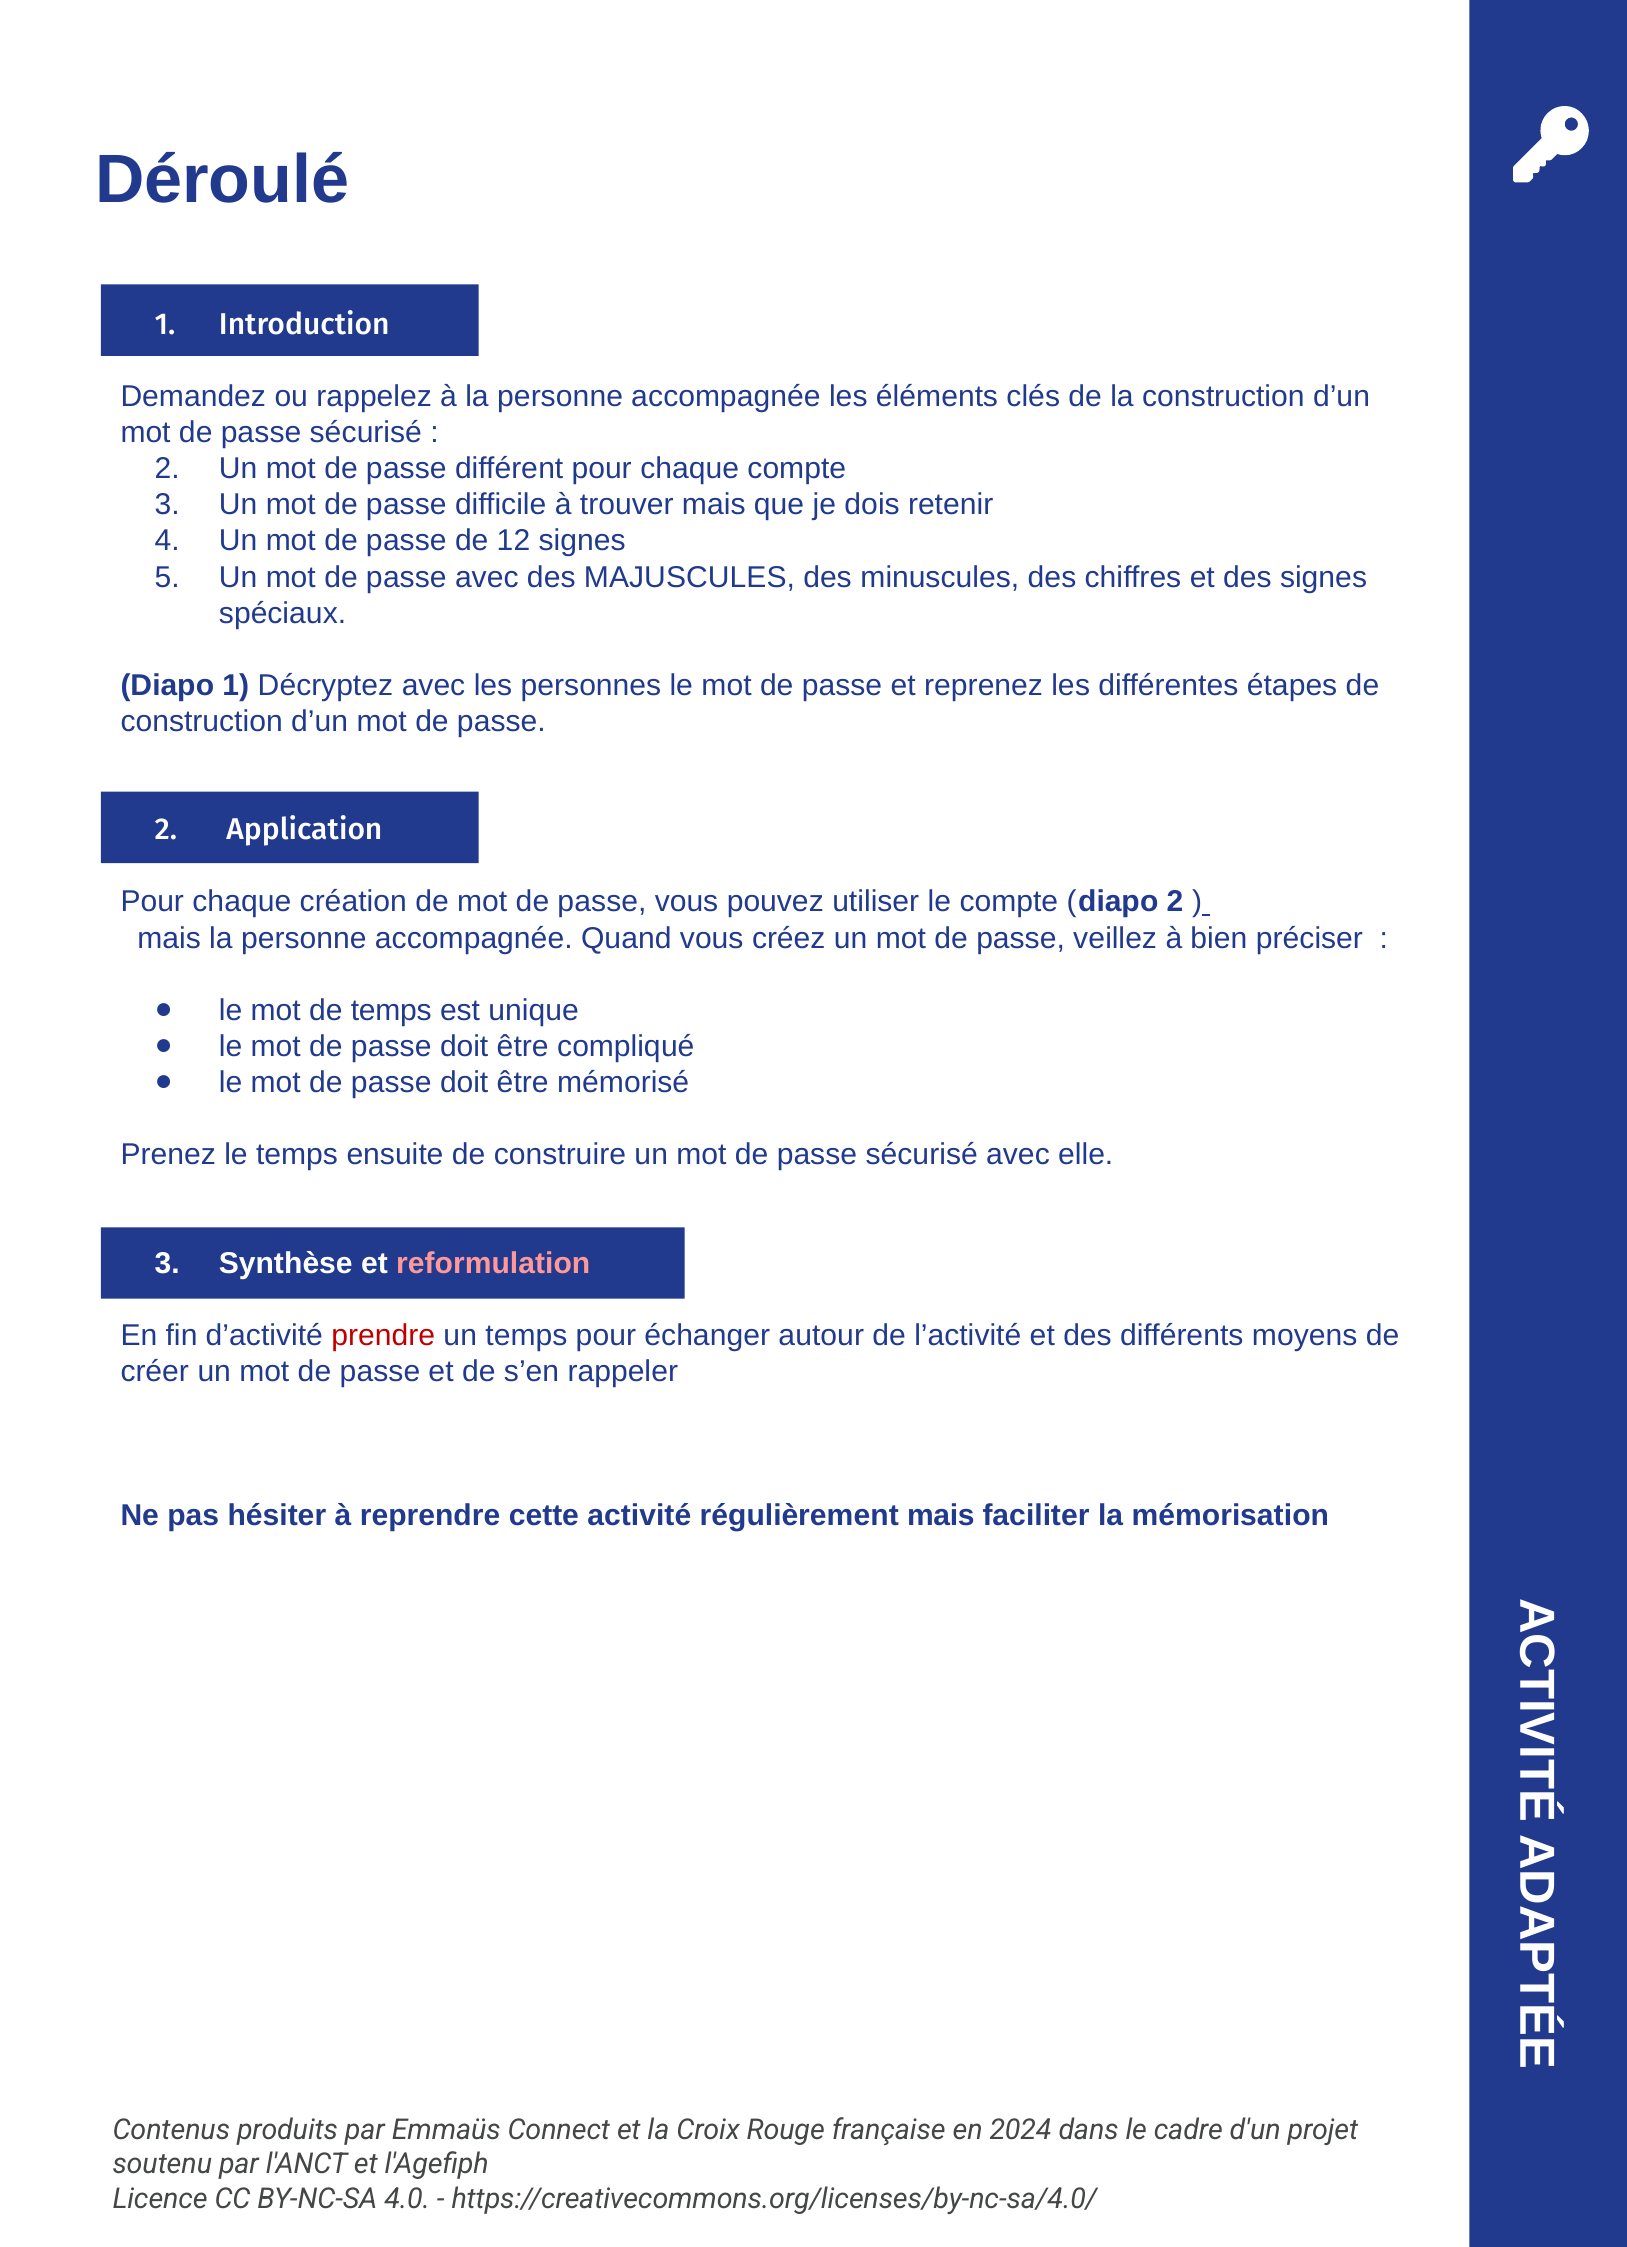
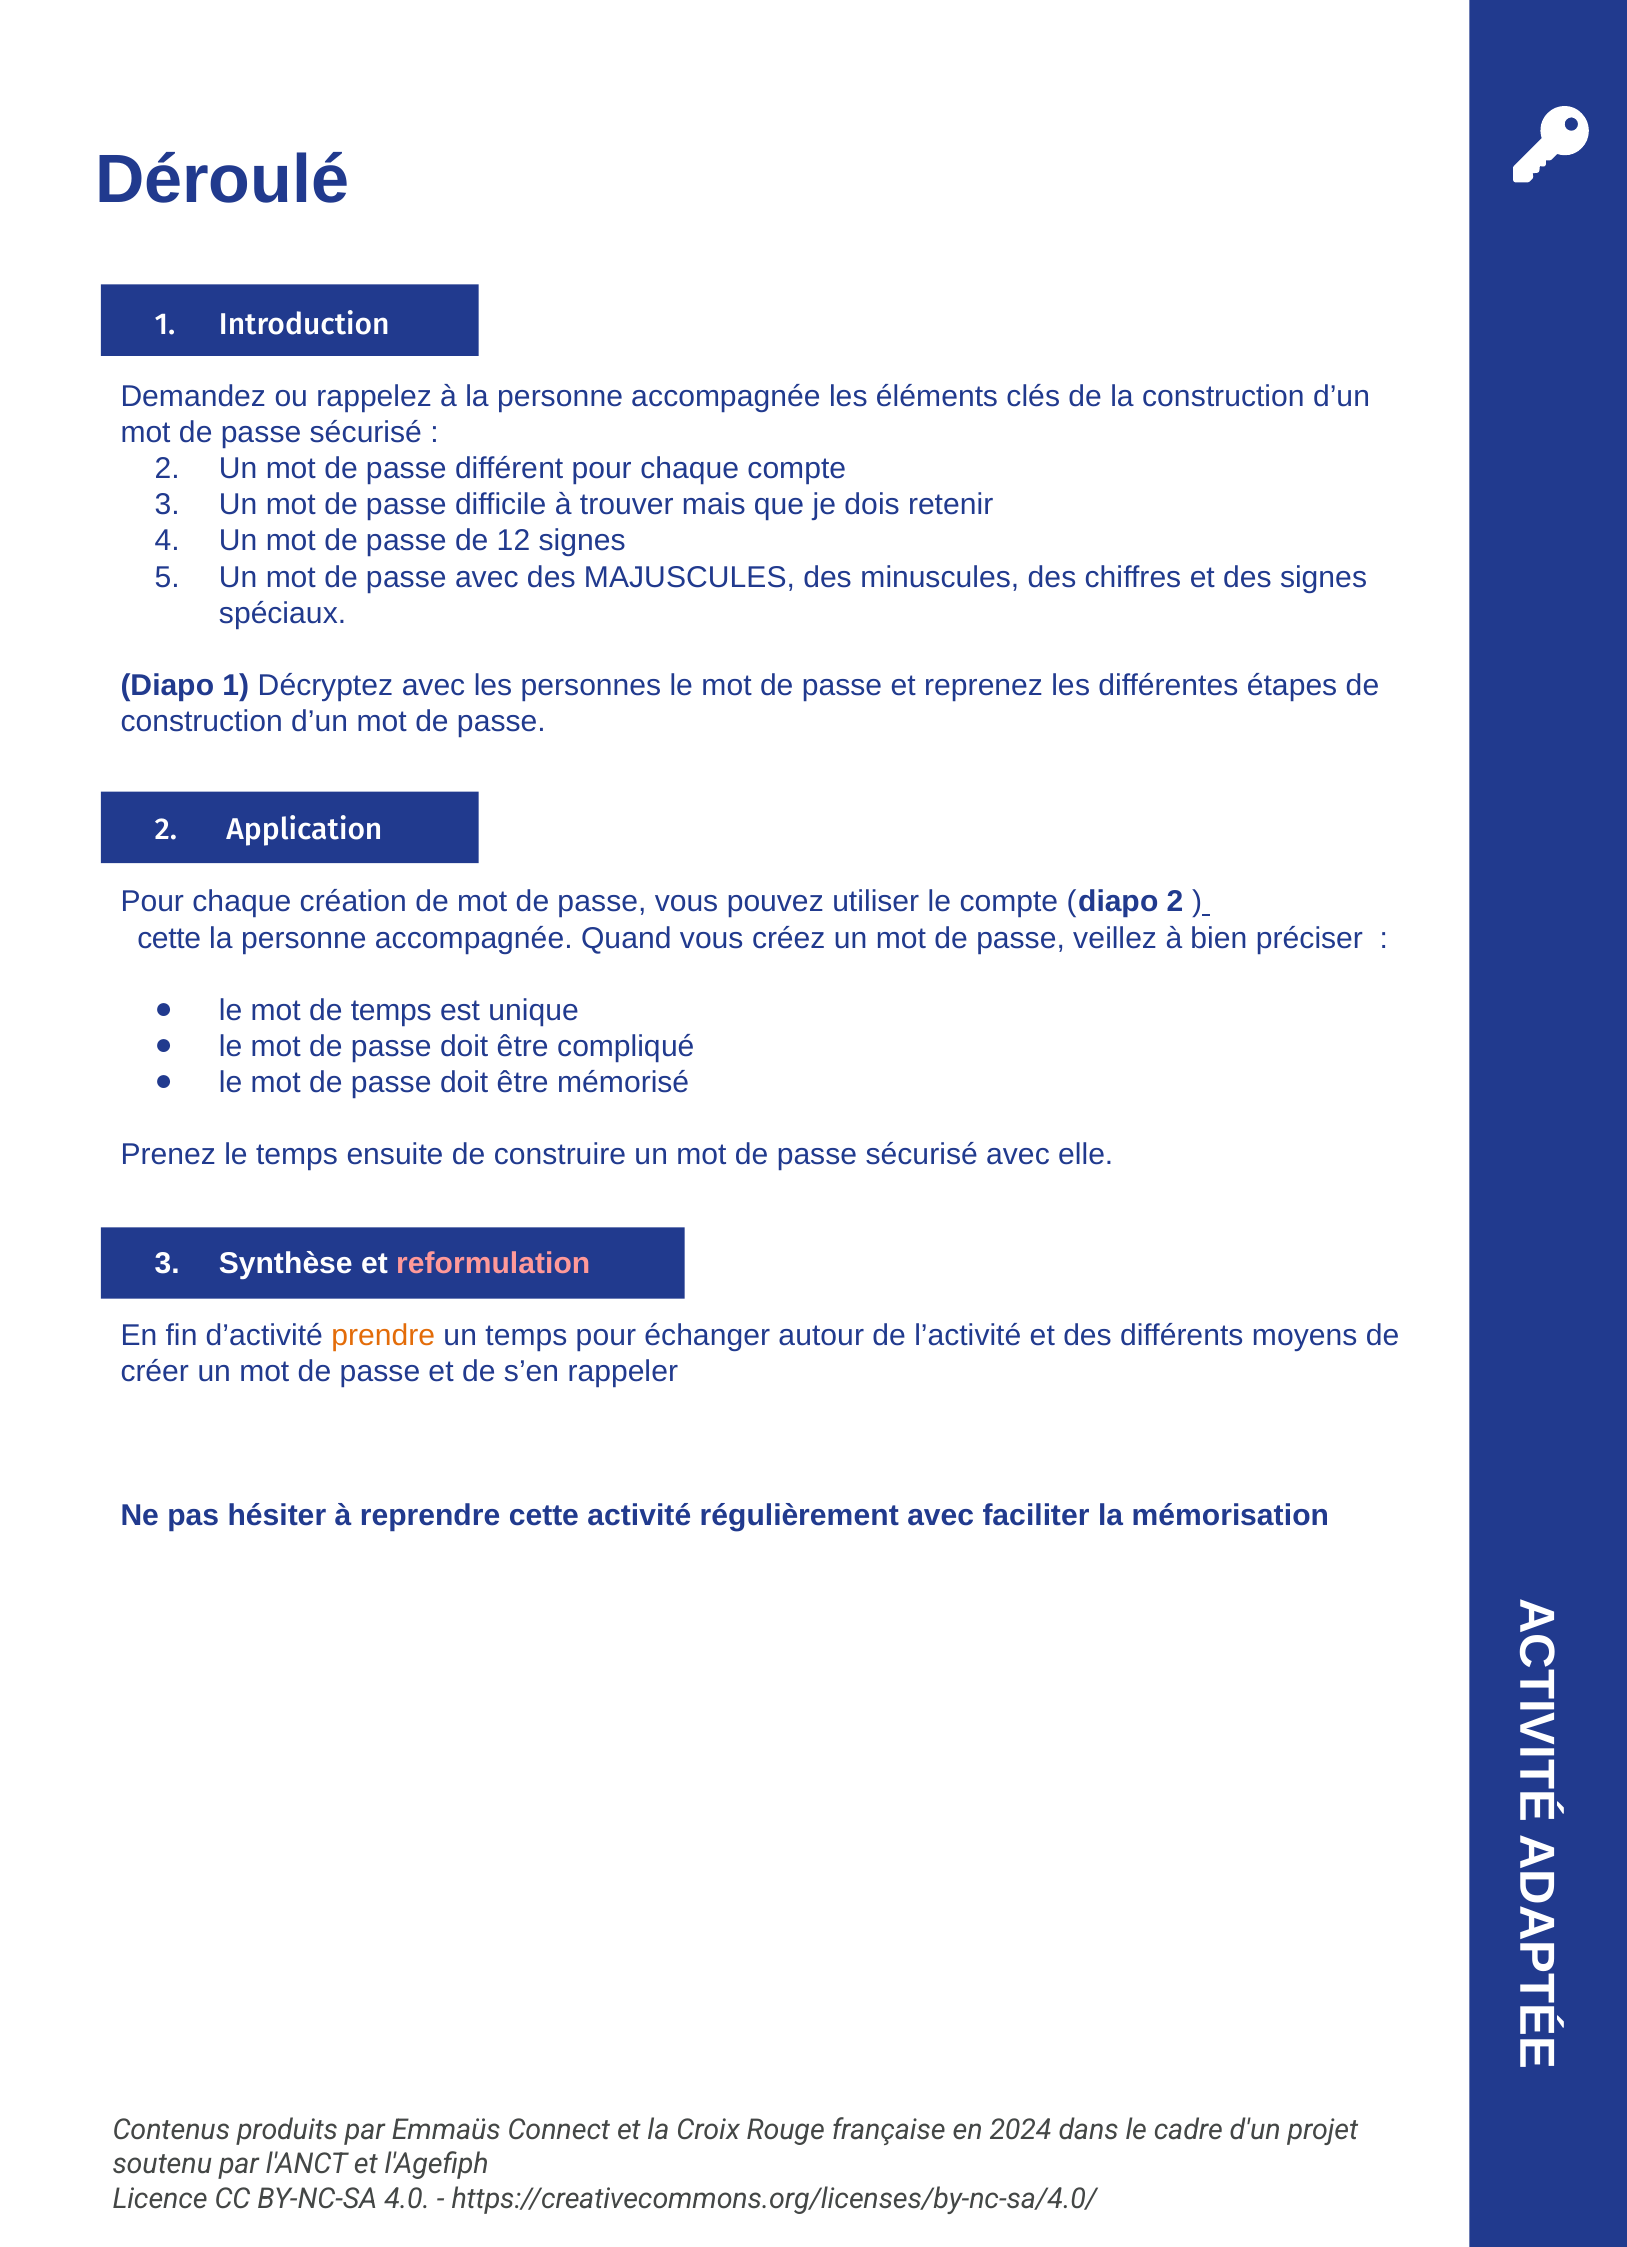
mais: mais -> cette (169, 938)
prendre colour: red -> orange (383, 1335)
régulièrement mais: mais -> avec (941, 1516)
